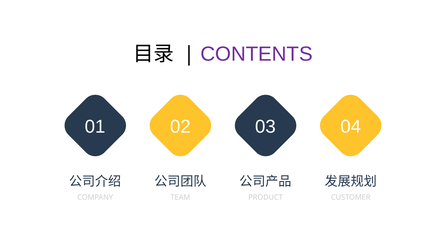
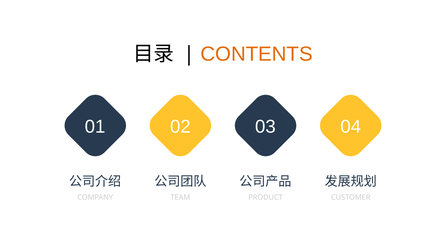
CONTENTS colour: purple -> orange (257, 54)
